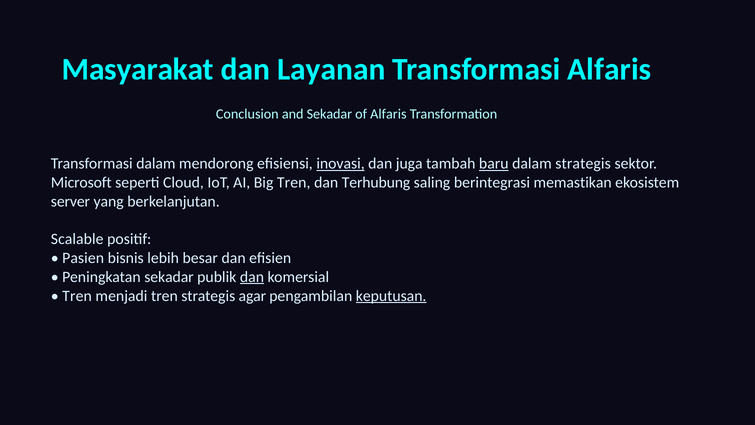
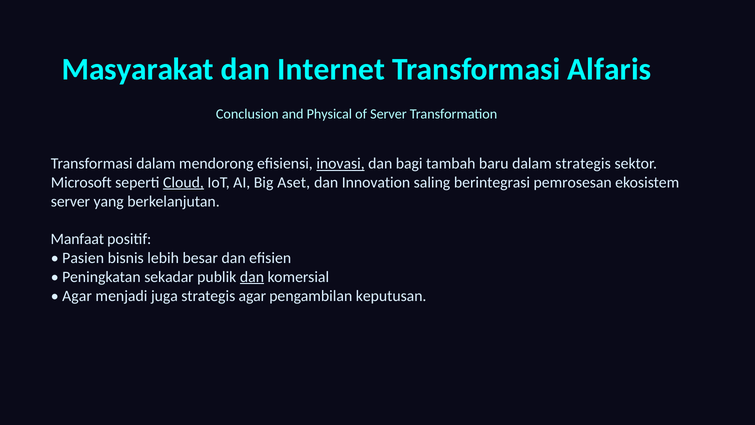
Layanan: Layanan -> Internet (331, 69)
and Sekadar: Sekadar -> Physical (329, 114)
of Alfaris: Alfaris -> Server (388, 114)
juga: juga -> bagi (409, 163)
baru underline: present -> none (494, 163)
Cloud underline: none -> present (183, 182)
Big Tren: Tren -> Aset (294, 182)
Terhubung: Terhubung -> Innovation (376, 182)
memastikan: memastikan -> pemrosesan (573, 182)
Scalable: Scalable -> Manfaat (77, 239)
Tren: Tren -> Agar (77, 296)
menjadi tren: tren -> juga (164, 296)
keputusan underline: present -> none (391, 296)
